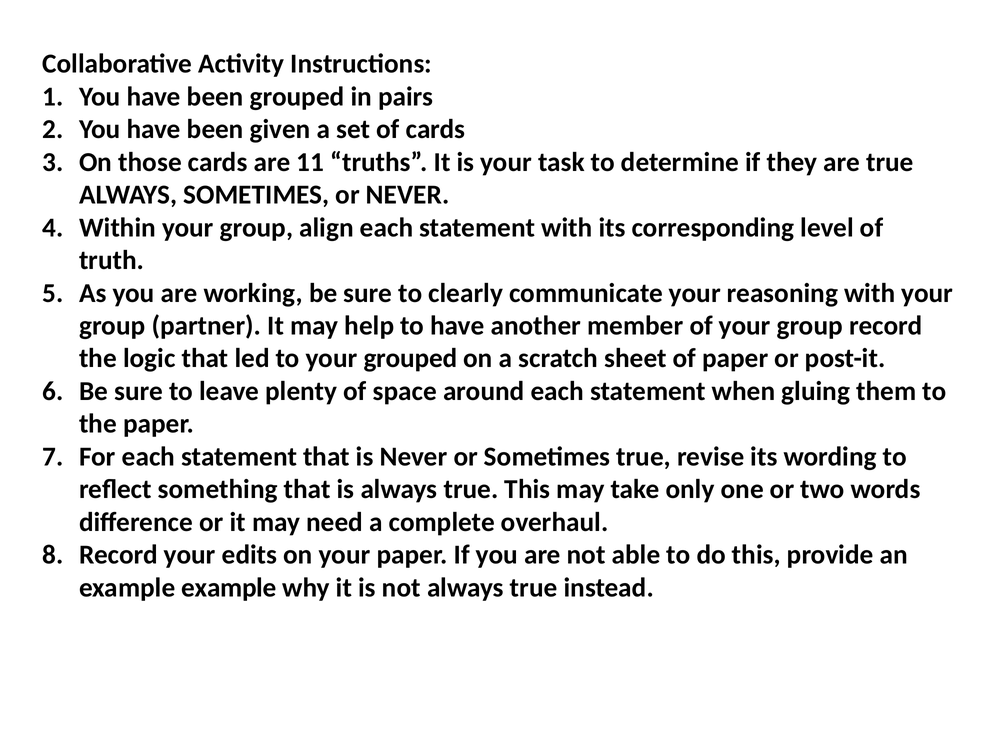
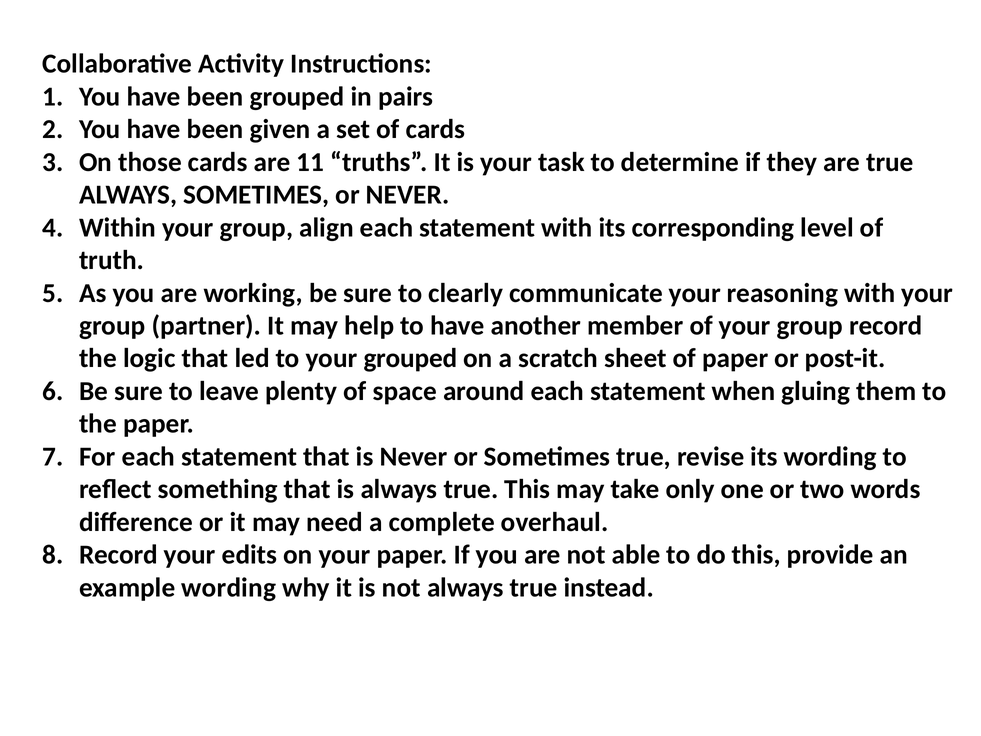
example example: example -> wording (229, 587)
